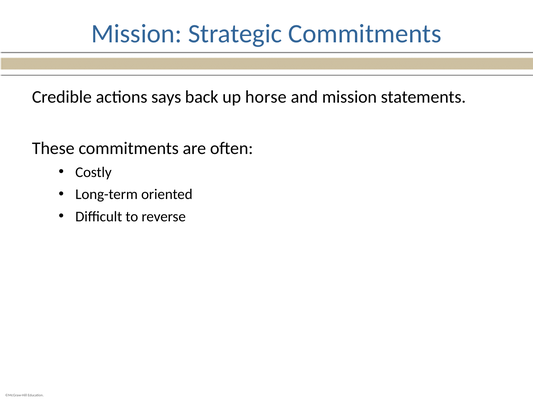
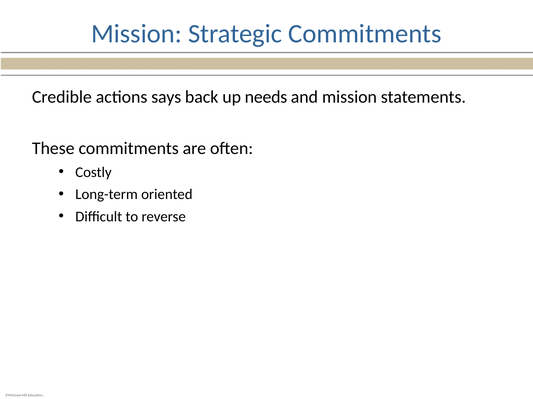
horse: horse -> needs (266, 97)
